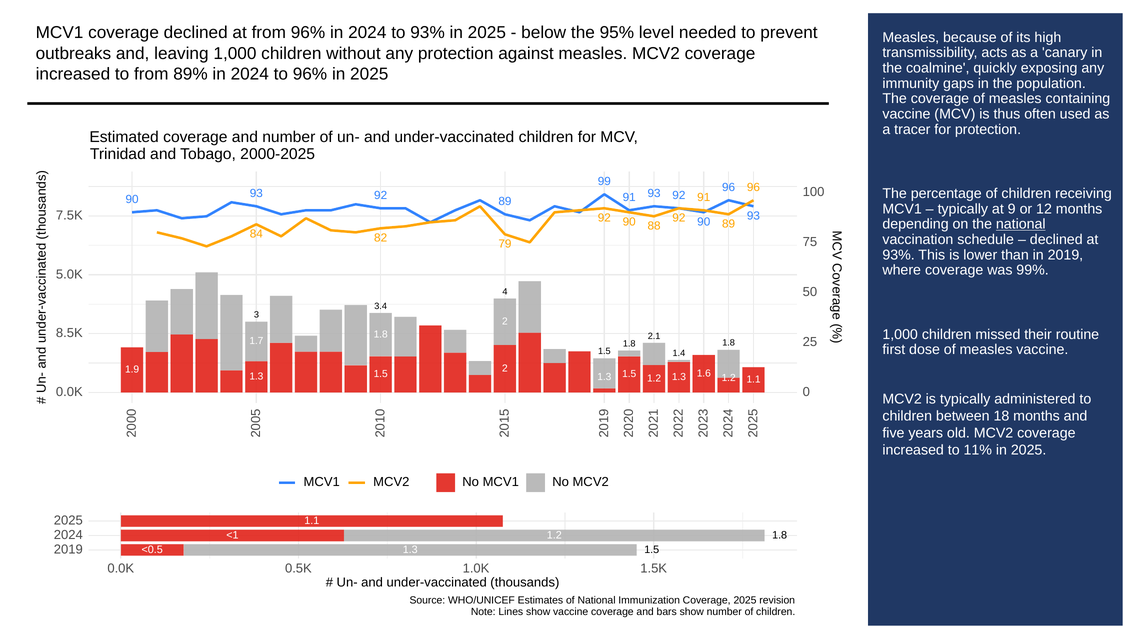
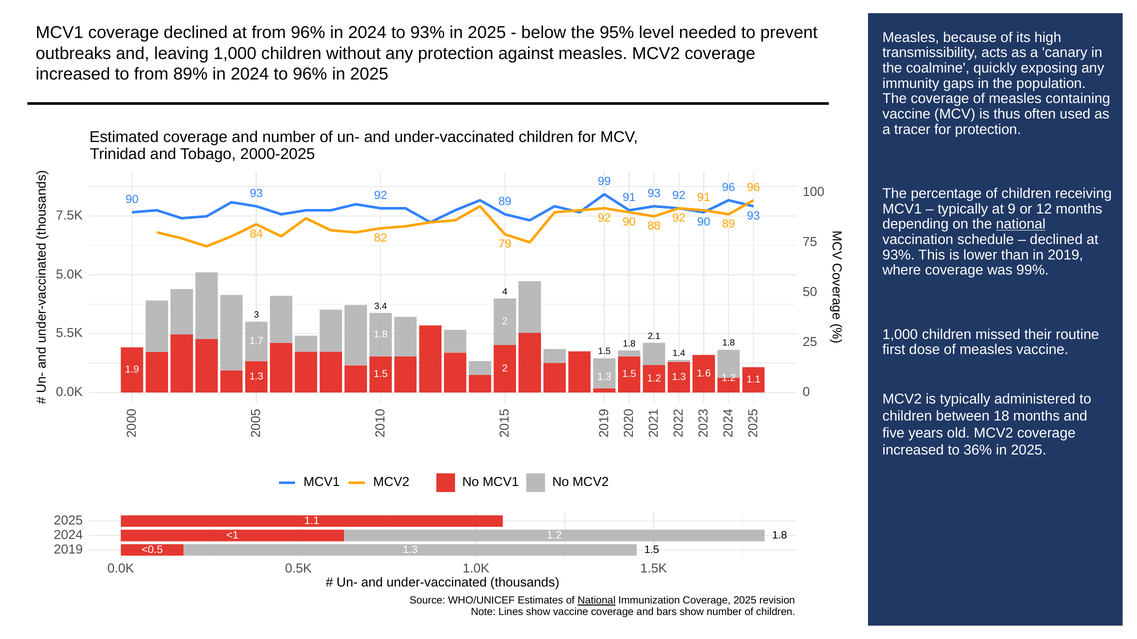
8.5K: 8.5K -> 5.5K (69, 333)
11%: 11% -> 36% (978, 451)
National underline: none -> present (597, 601)
